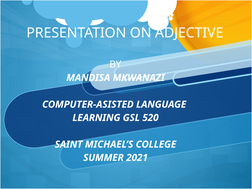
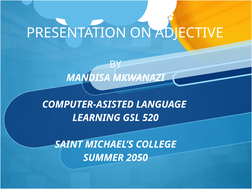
2021: 2021 -> 2050 (137, 158)
